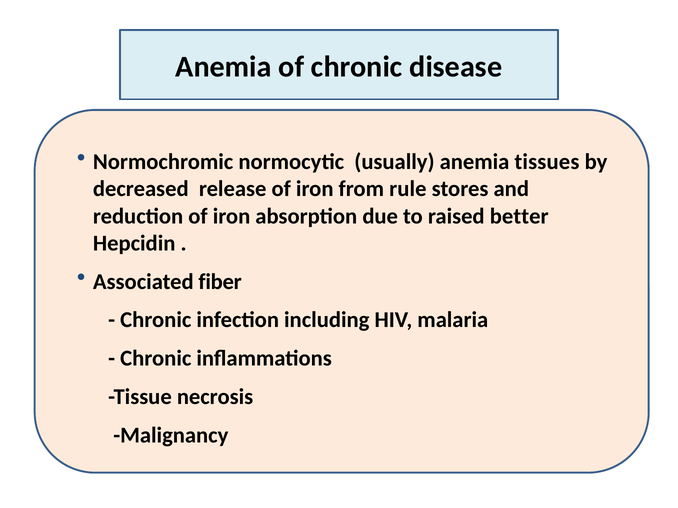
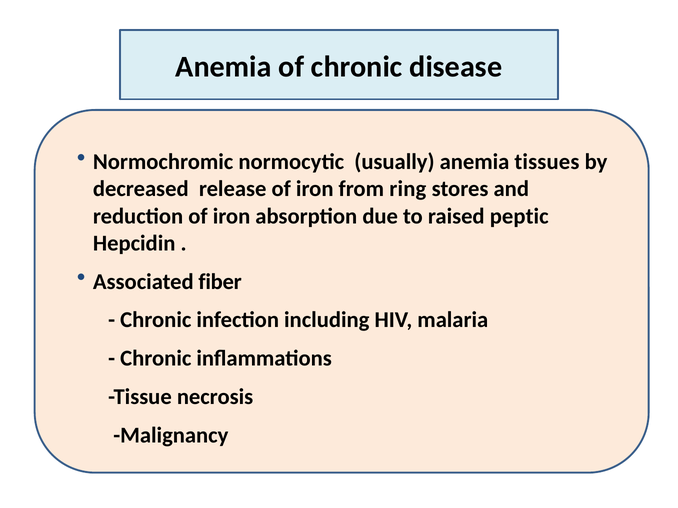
rule: rule -> ring (408, 189)
better: better -> peptic (519, 216)
